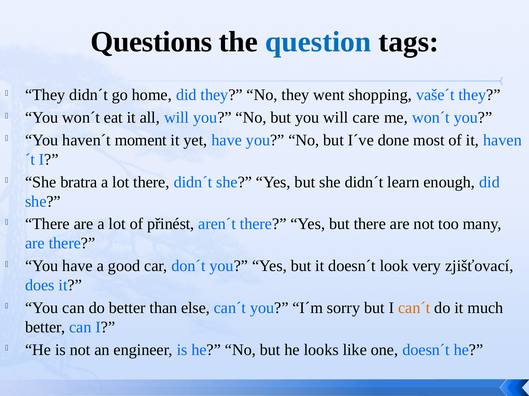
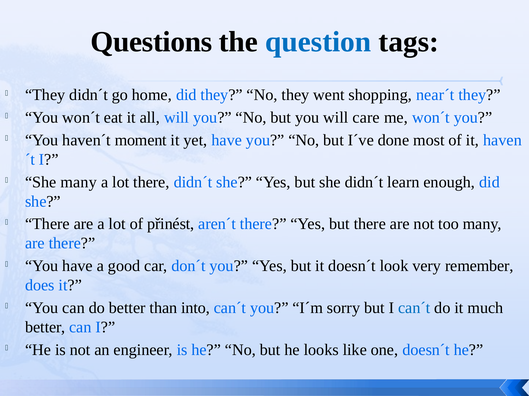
vaše´t: vaše´t -> near´t (435, 95)
She bratra: bratra -> many (79, 182)
zjišťovací: zjišťovací -> remember (479, 266)
else: else -> into (196, 308)
can´t colour: orange -> blue (414, 308)
